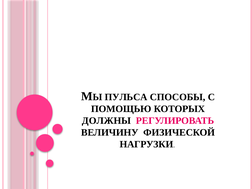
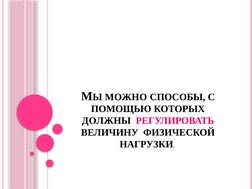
ПУЛЬСА: ПУЛЬСА -> МОЖНО (126, 97)
